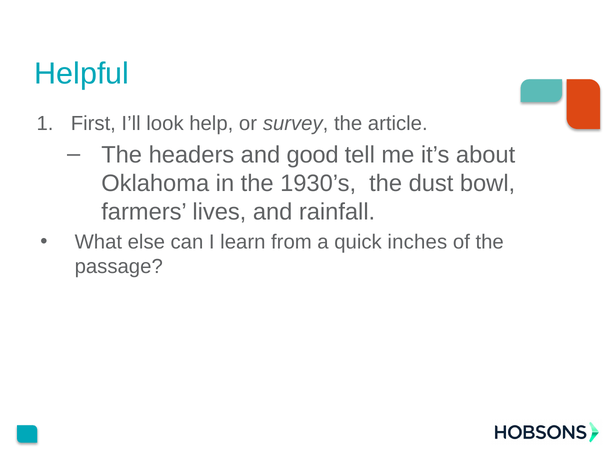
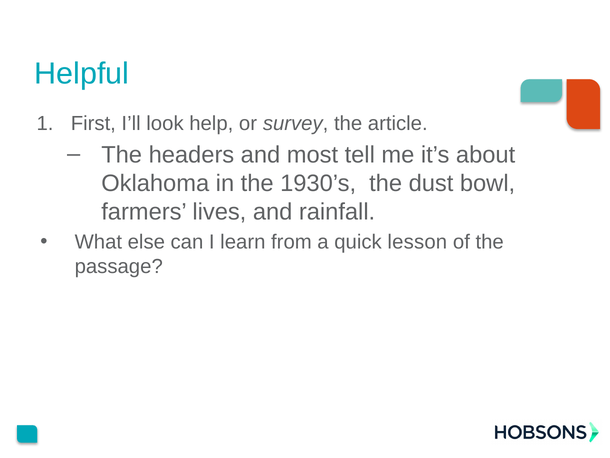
good: good -> most (312, 155)
inches: inches -> lesson (417, 242)
